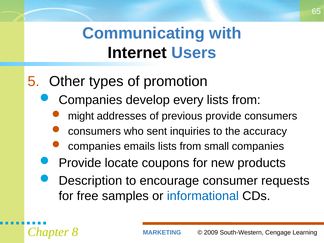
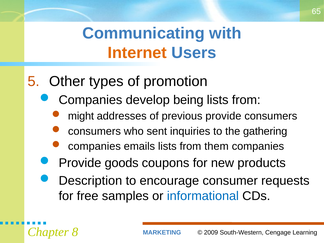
Internet colour: black -> orange (137, 53)
every: every -> being (188, 100)
accuracy: accuracy -> gathering (265, 131)
small: small -> them (216, 146)
locate: locate -> goods (122, 163)
